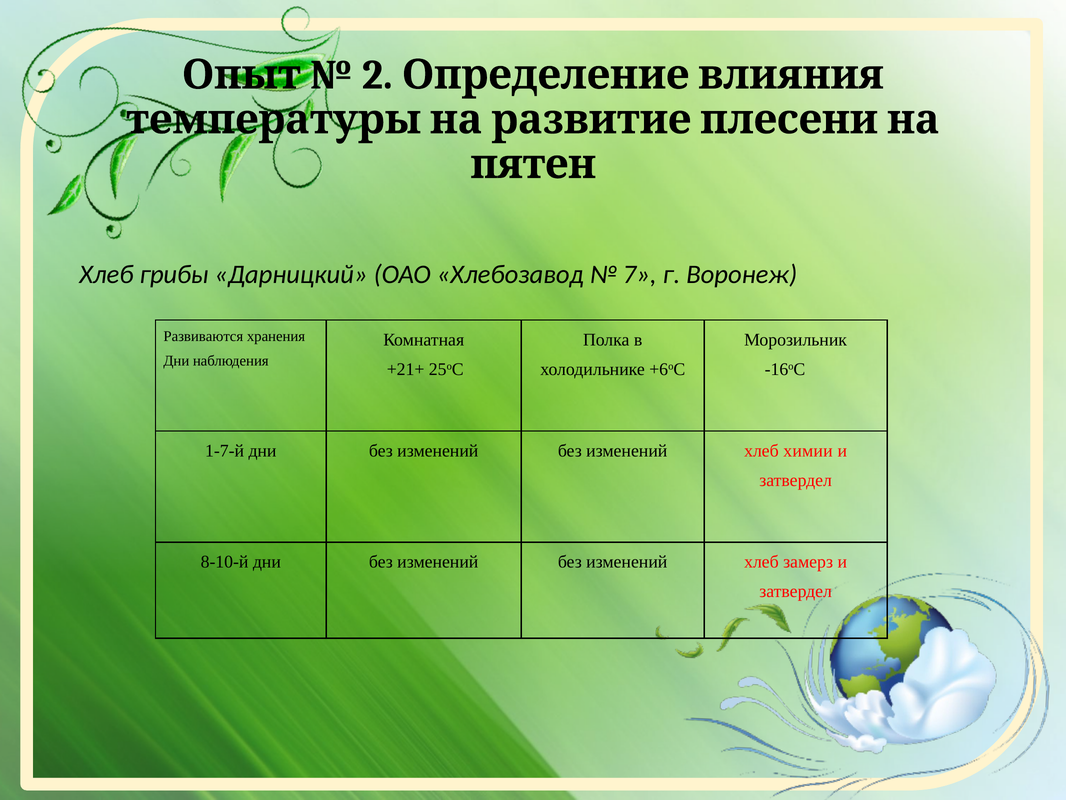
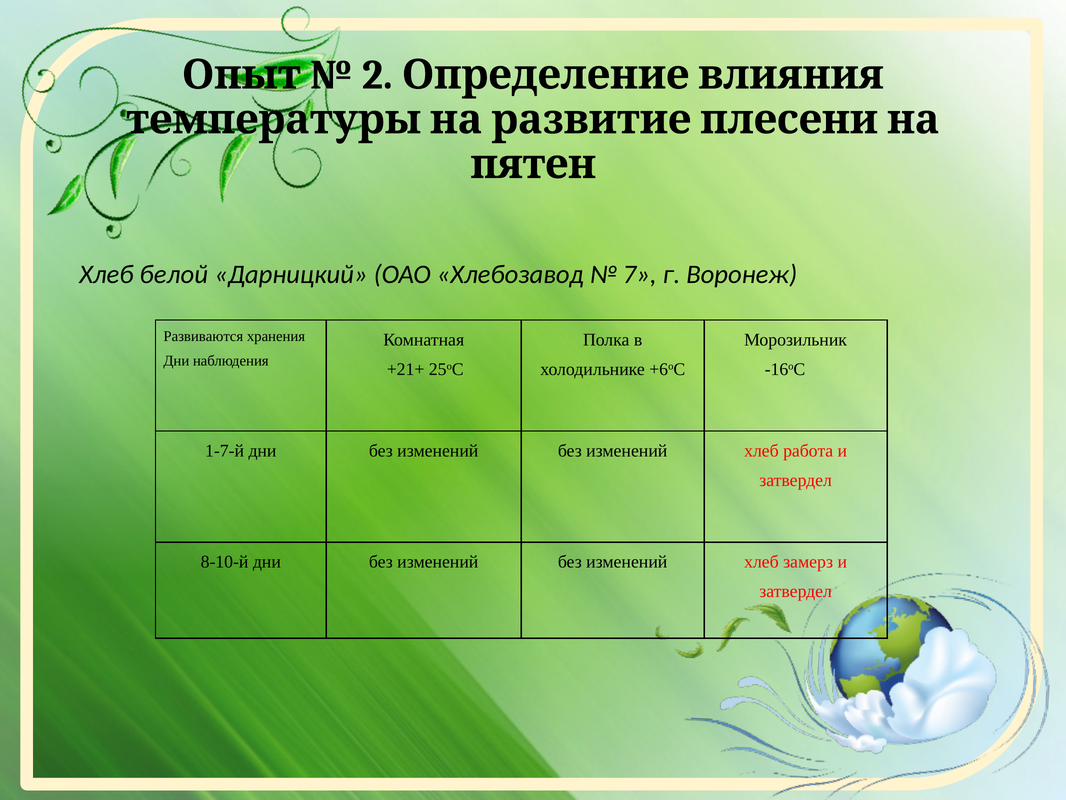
грибы: грибы -> белой (174, 274)
химии: химии -> работа (808, 451)
